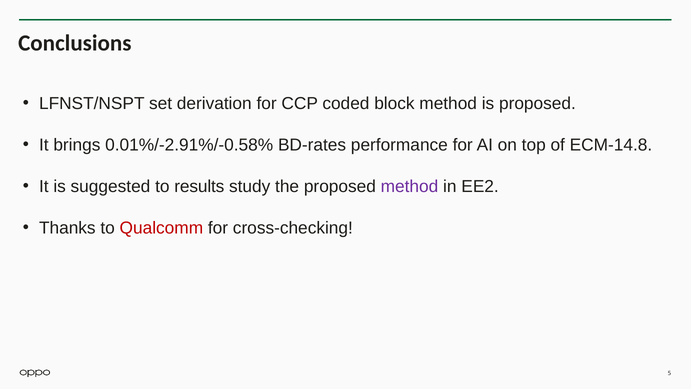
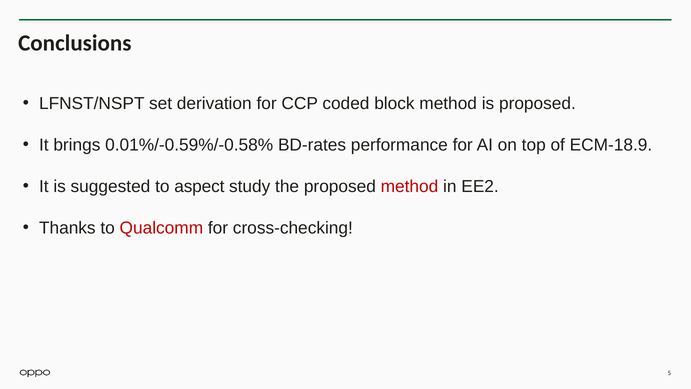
0.01%/-2.91%/-0.58%: 0.01%/-2.91%/-0.58% -> 0.01%/-0.59%/-0.58% (189, 145)
ECM-14.8: ECM-14.8 -> ECM-18.9 (611, 145)
results: results -> aspect (199, 187)
method colour: purple -> red (409, 187)
